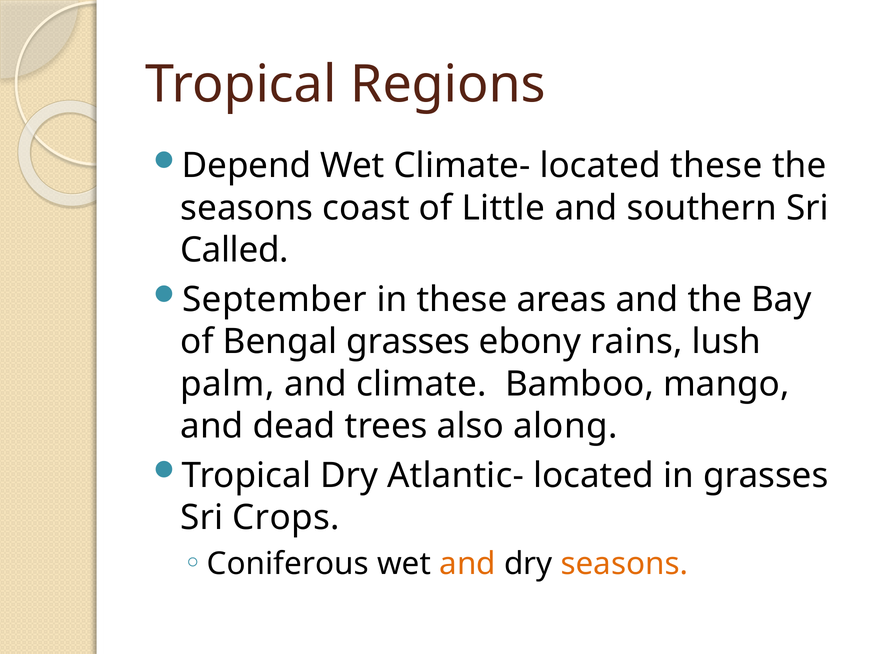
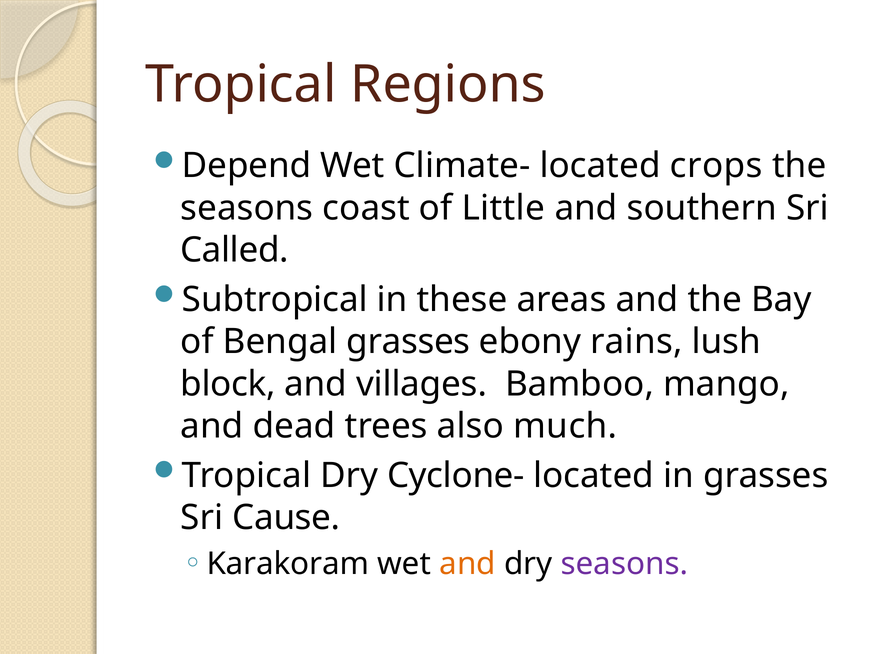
located these: these -> crops (716, 166)
September: September -> Subtropical (275, 300)
palm: palm -> block (228, 384)
climate: climate -> villages (422, 384)
along: along -> much (565, 426)
Atlantic-: Atlantic- -> Cyclone- (456, 476)
Crops: Crops -> Cause (286, 518)
Coniferous: Coniferous -> Karakoram (288, 564)
seasons colour: orange -> purple (624, 564)
